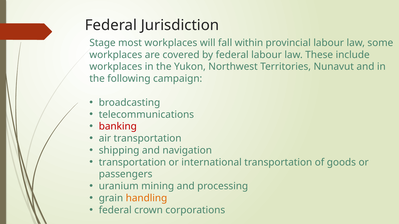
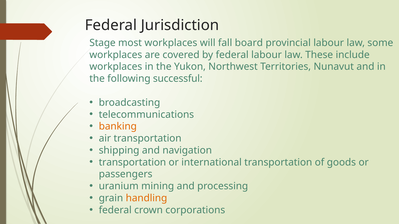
within: within -> board (249, 43)
campaign: campaign -> successful (178, 79)
banking colour: red -> orange (118, 127)
